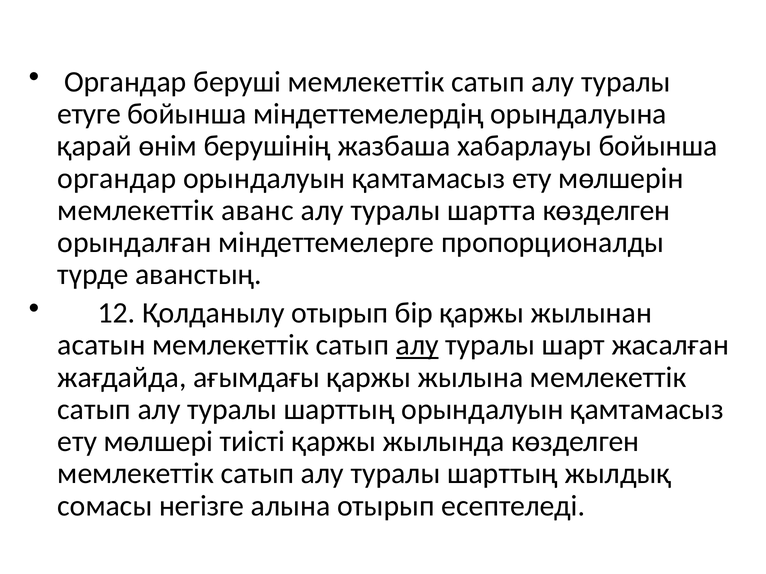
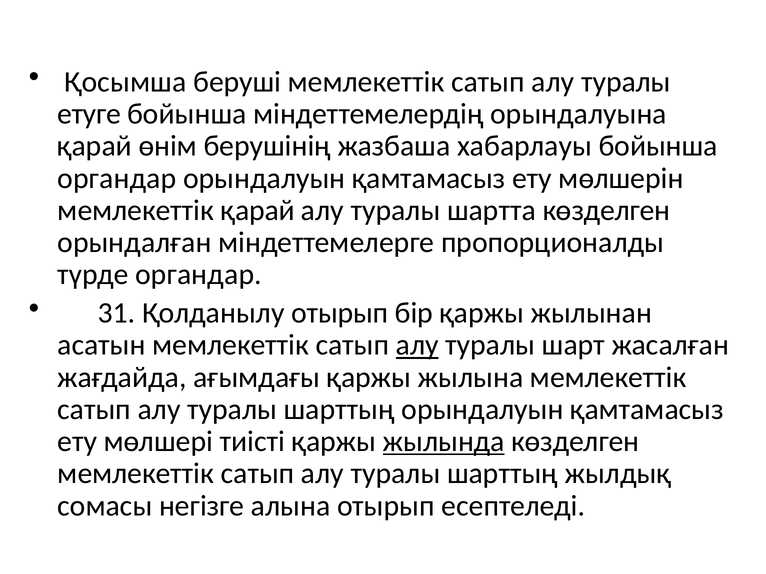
Органдар: Органдар -> Қосымша (125, 82)
мемлекеттік аванс: аванс -> қарай (258, 211)
түрде аванстың: аванстың -> органдар (198, 275)
12: 12 -> 31 (117, 313)
жылында underline: none -> present (444, 442)
